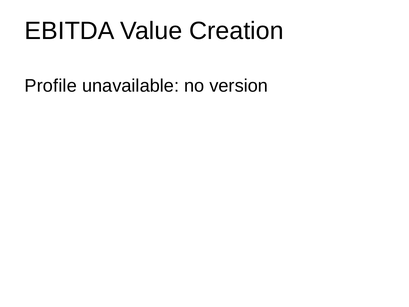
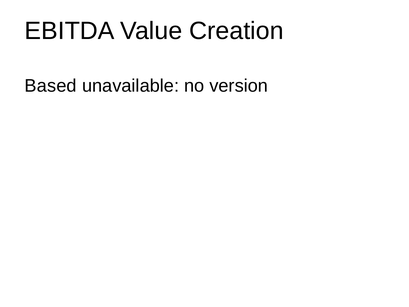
Profile: Profile -> Based (51, 86)
